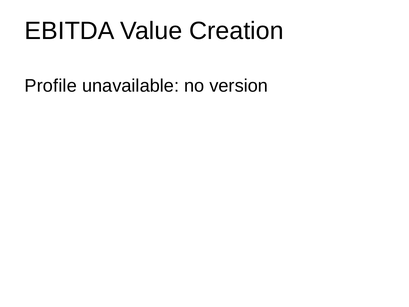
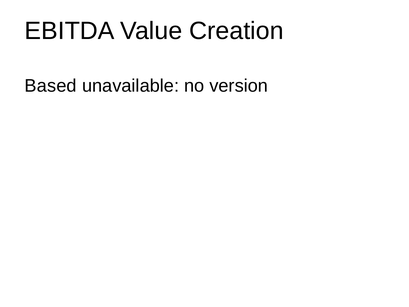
Profile: Profile -> Based (51, 86)
